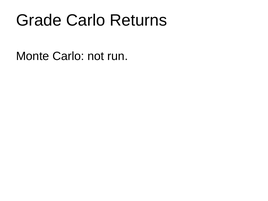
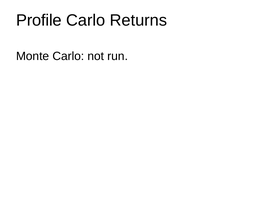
Grade: Grade -> Profile (39, 20)
